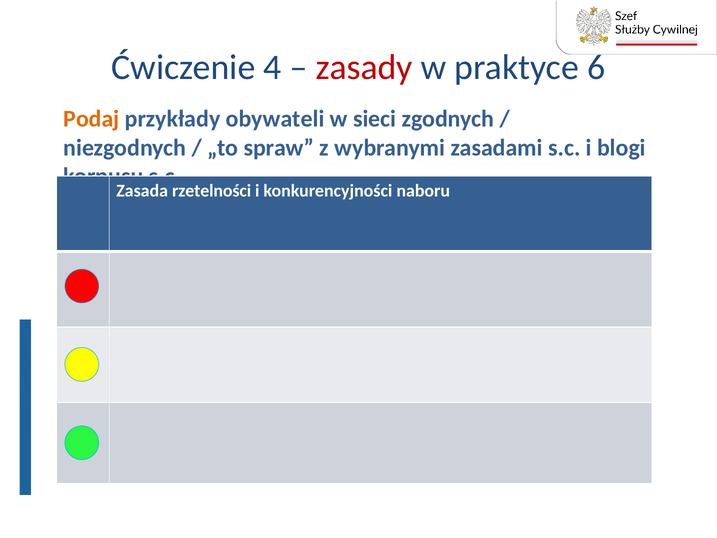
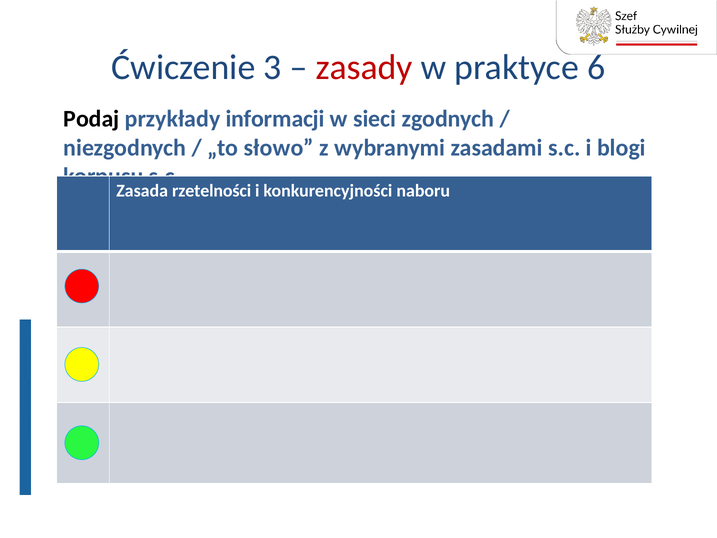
4: 4 -> 3 (273, 68)
Podaj colour: orange -> black (91, 119)
obywateli: obywateli -> informacji (275, 119)
spraw: spraw -> słowo (279, 148)
